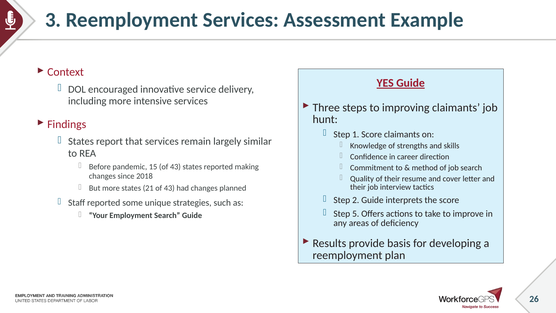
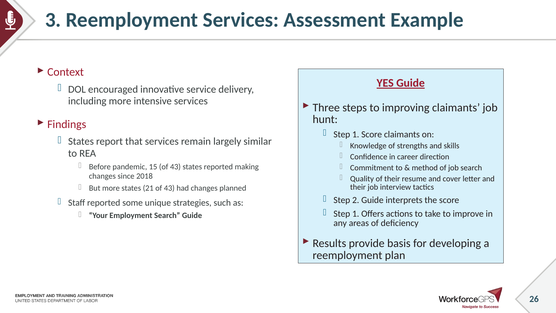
5: 5 -> 1 (356, 214)
